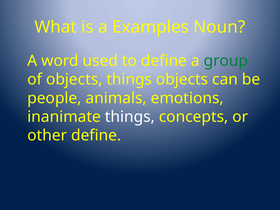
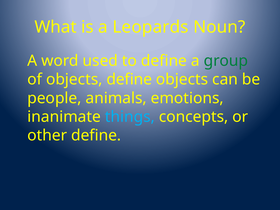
Examples: Examples -> Leopards (150, 27)
objects things: things -> define (129, 79)
things colour: white -> light blue (130, 117)
